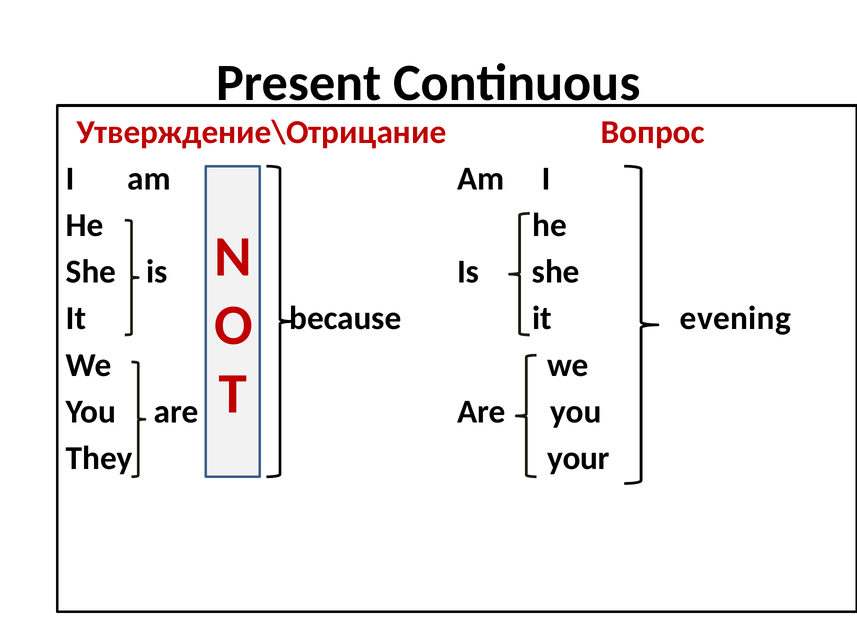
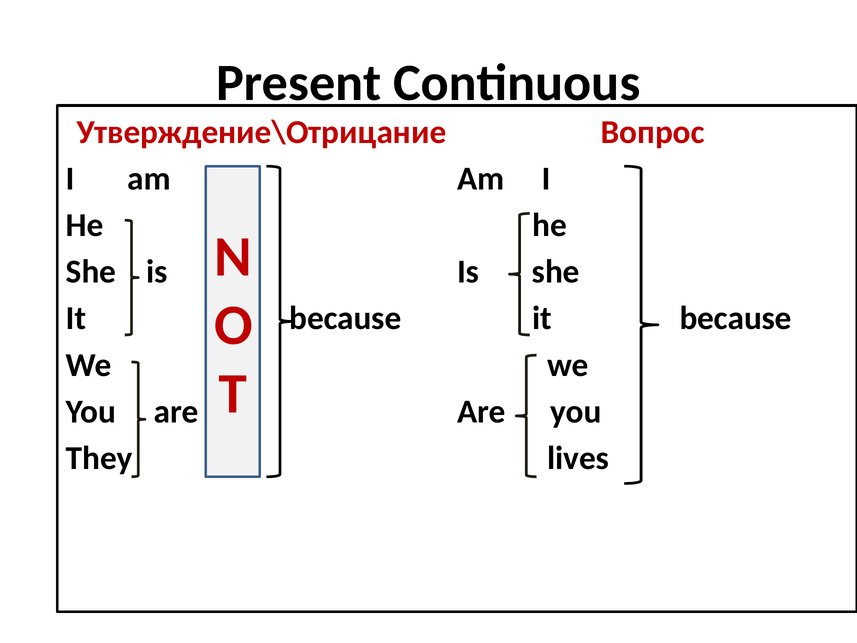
evening: evening -> because (736, 318)
your: your -> lives (578, 458)
